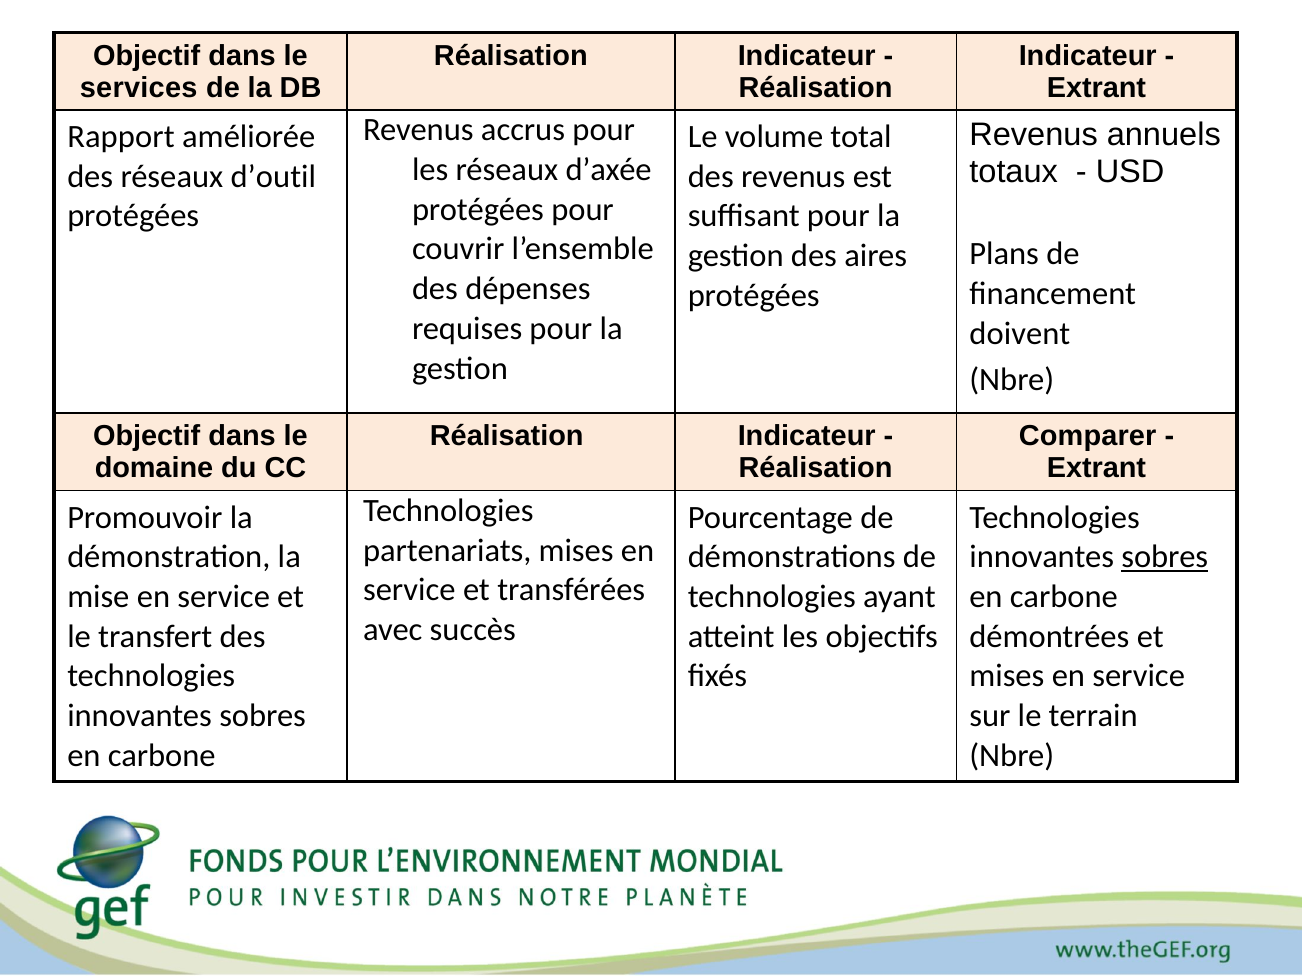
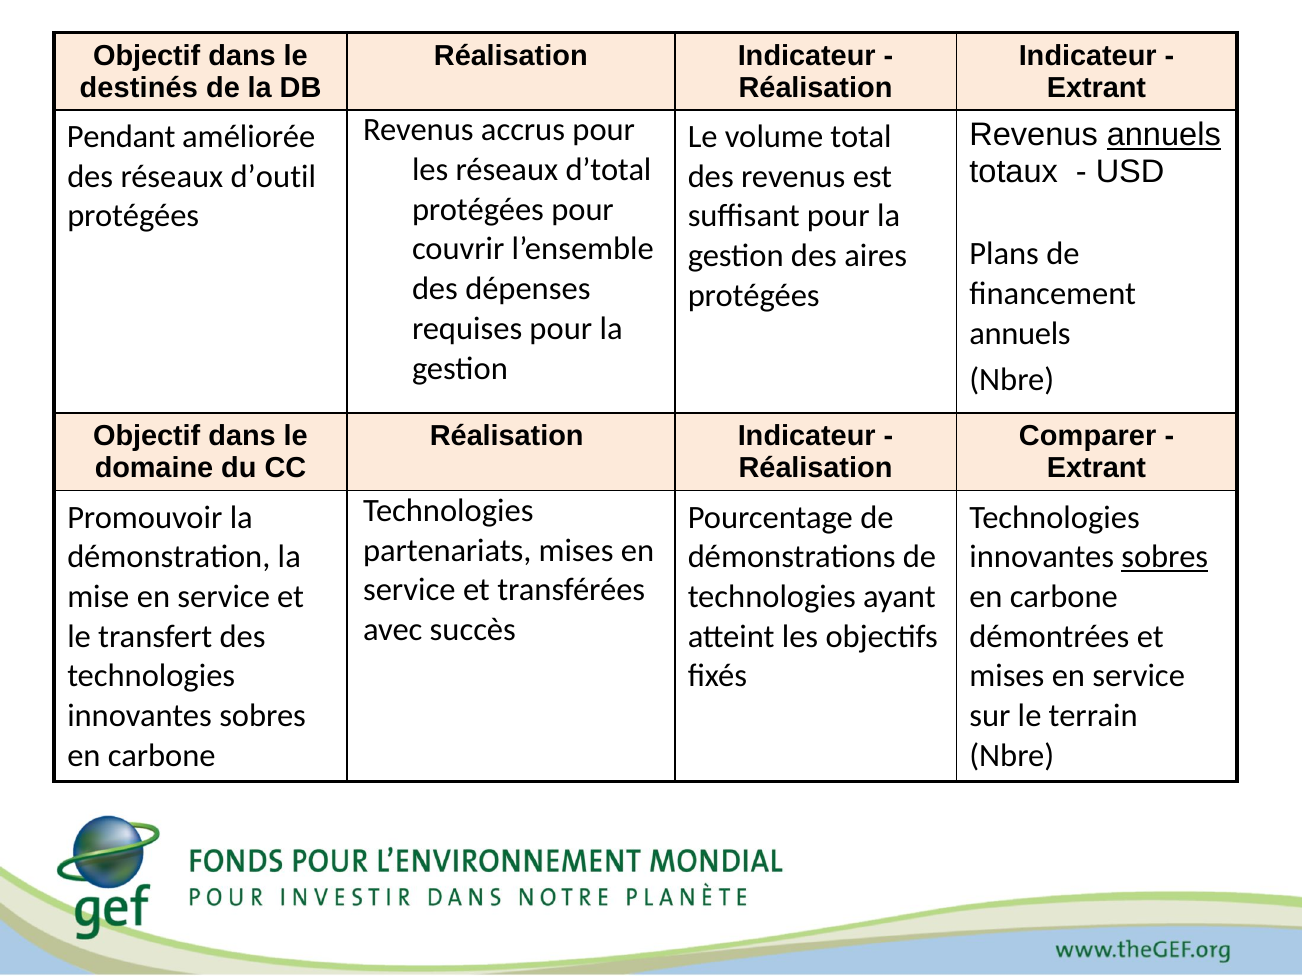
services: services -> destinés (139, 88)
annuels underline: none -> present (1164, 135)
Rapport: Rapport -> Pendant (121, 137)
d’axée: d’axée -> d’total (609, 170)
doivent: doivent -> annuels (1020, 333)
